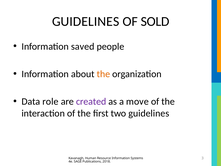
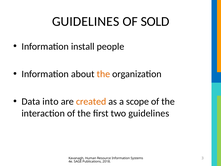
saved: saved -> install (83, 46)
role: role -> into (50, 101)
created colour: purple -> orange (91, 101)
move: move -> scope (138, 101)
